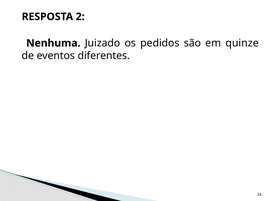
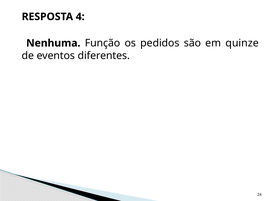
2: 2 -> 4 (80, 17)
Juizado: Juizado -> Função (103, 43)
